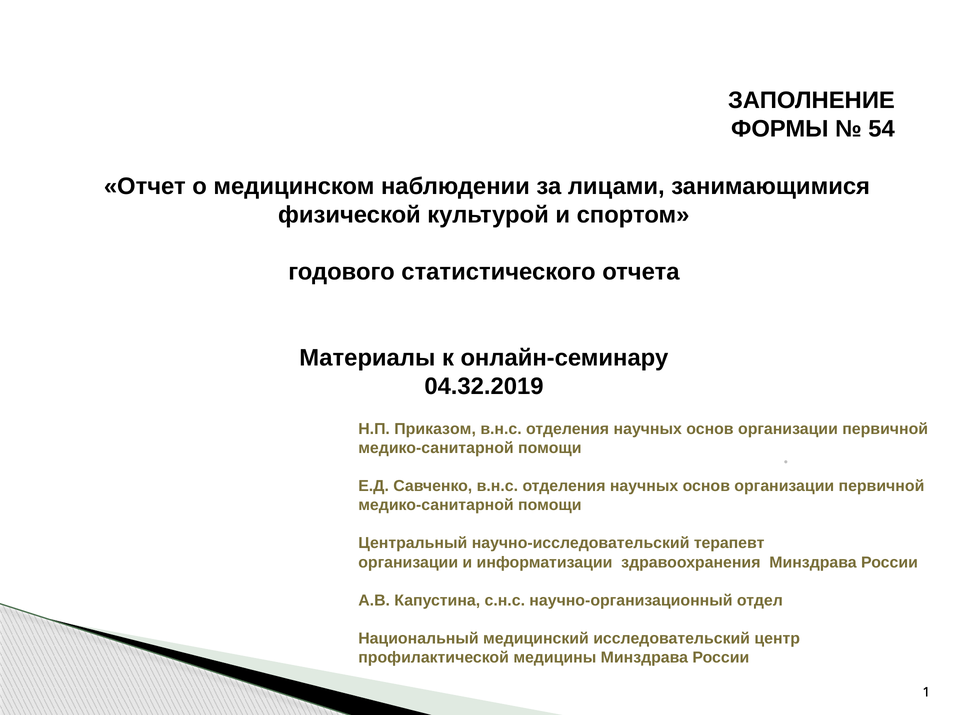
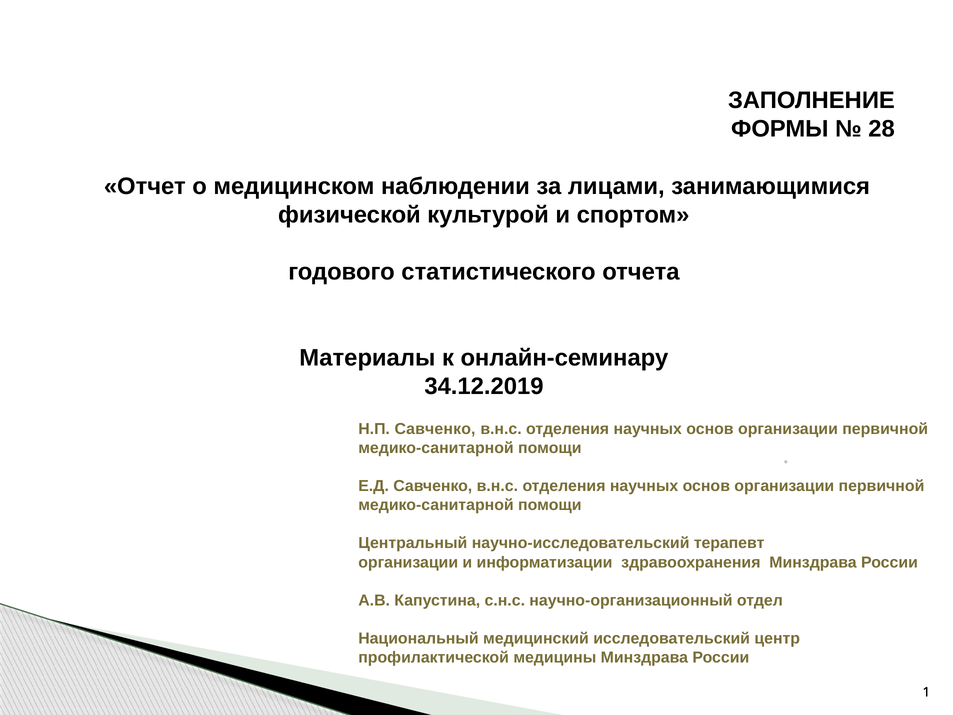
54: 54 -> 28 (882, 129)
04.32.2019: 04.32.2019 -> 34.12.2019 (484, 386)
Н.П Приказом: Приказом -> Савченко (435, 429)
